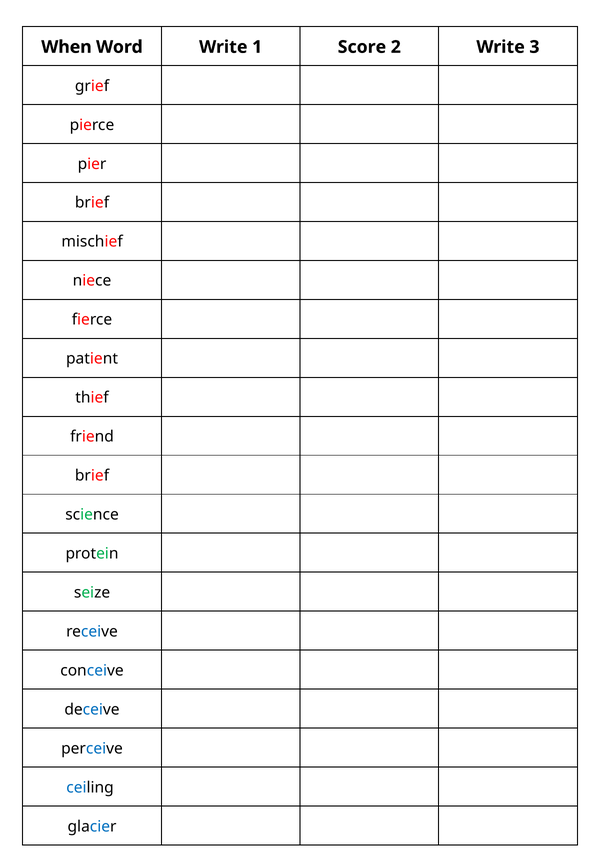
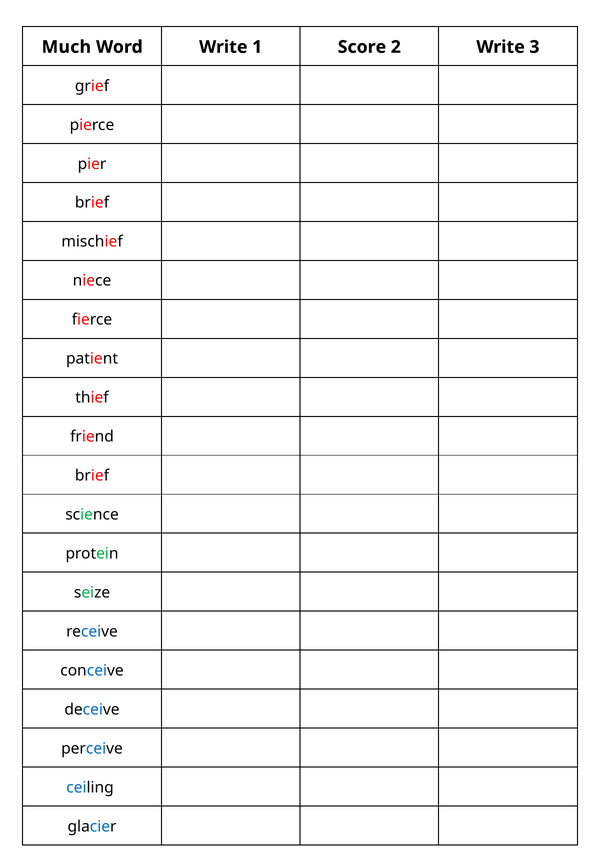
When: When -> Much (66, 47)
